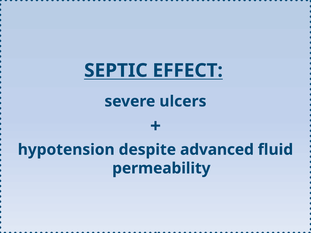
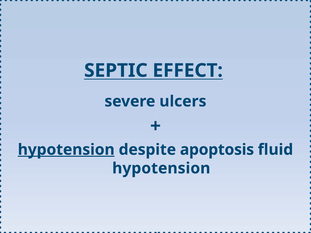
hypotension underline: none -> present (66, 150)
advanced: advanced -> apoptosis (217, 150)
permeability: permeability -> hypotension (161, 168)
